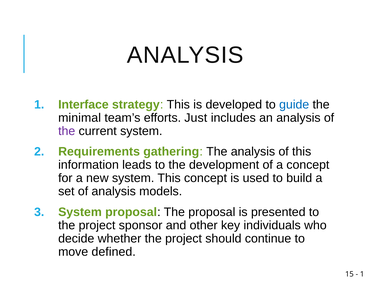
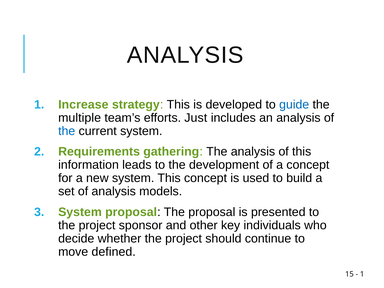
Interface: Interface -> Increase (83, 104)
minimal: minimal -> multiple (80, 118)
the colour: purple -> blue (67, 131)
